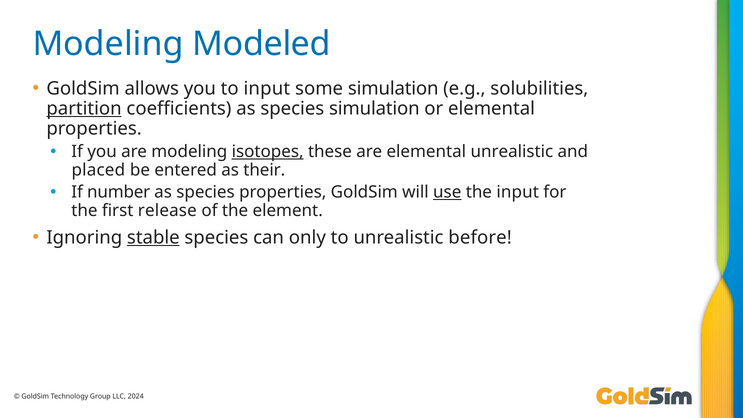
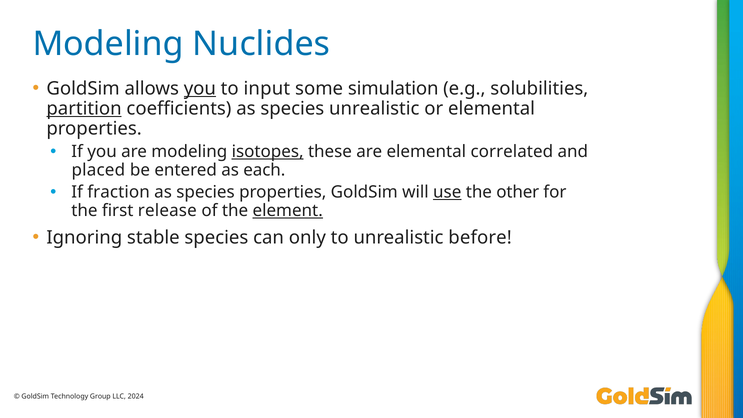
Modeled: Modeled -> Nuclides (261, 44)
you underline: none -> present (200, 88)
species simulation: simulation -> unrealistic (374, 109)
elemental unrealistic: unrealistic -> correlated (512, 152)
their: their -> each (264, 170)
number: number -> fraction (119, 192)
the input: input -> other (518, 192)
element underline: none -> present (288, 211)
stable underline: present -> none (153, 238)
